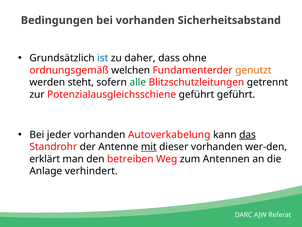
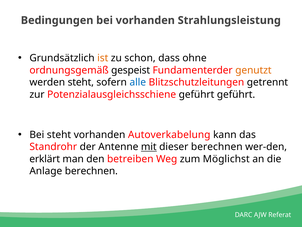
Sicherheitsabstand: Sicherheitsabstand -> Strahlungsleistung (229, 20)
ist colour: blue -> orange (103, 58)
daher: daher -> schon (140, 58)
welchen: welchen -> gespeist (131, 70)
alle colour: green -> blue (138, 82)
Bei jeder: jeder -> steht (59, 135)
das underline: present -> none (248, 135)
dieser vorhanden: vorhanden -> berechnen (217, 147)
Antennen: Antennen -> Möglichst (226, 159)
Anlage verhindert: verhindert -> berechnen (91, 171)
